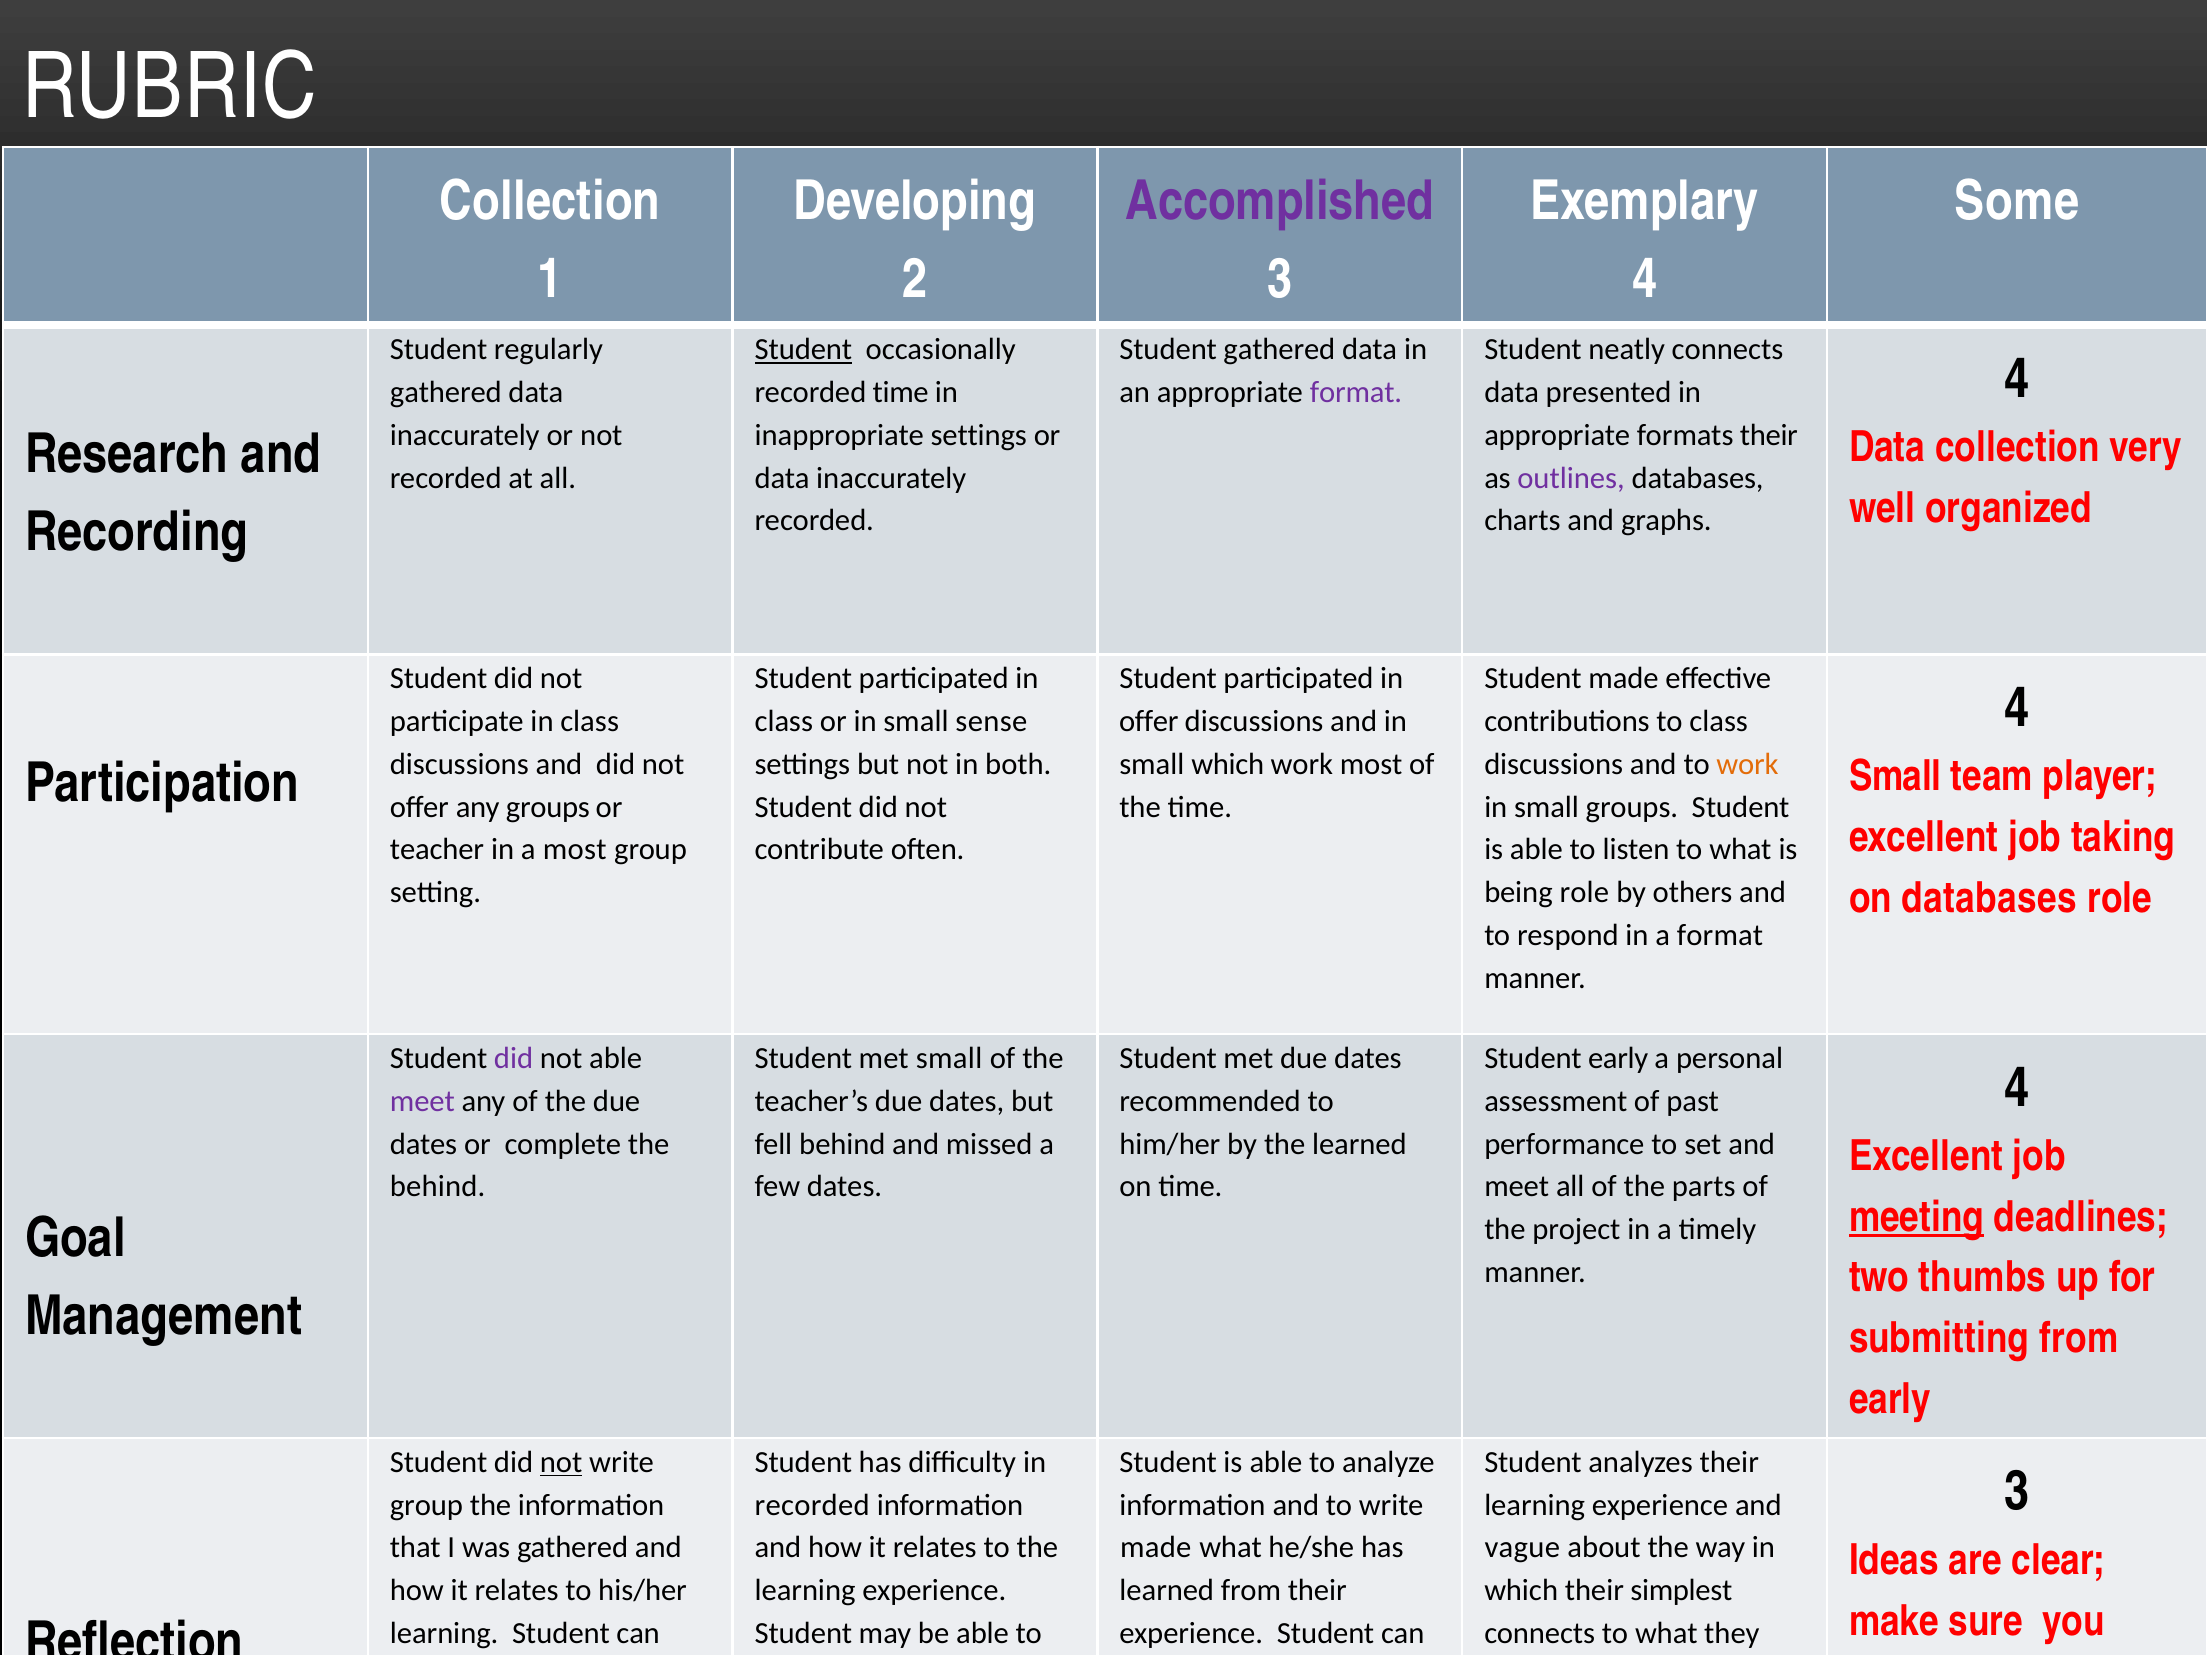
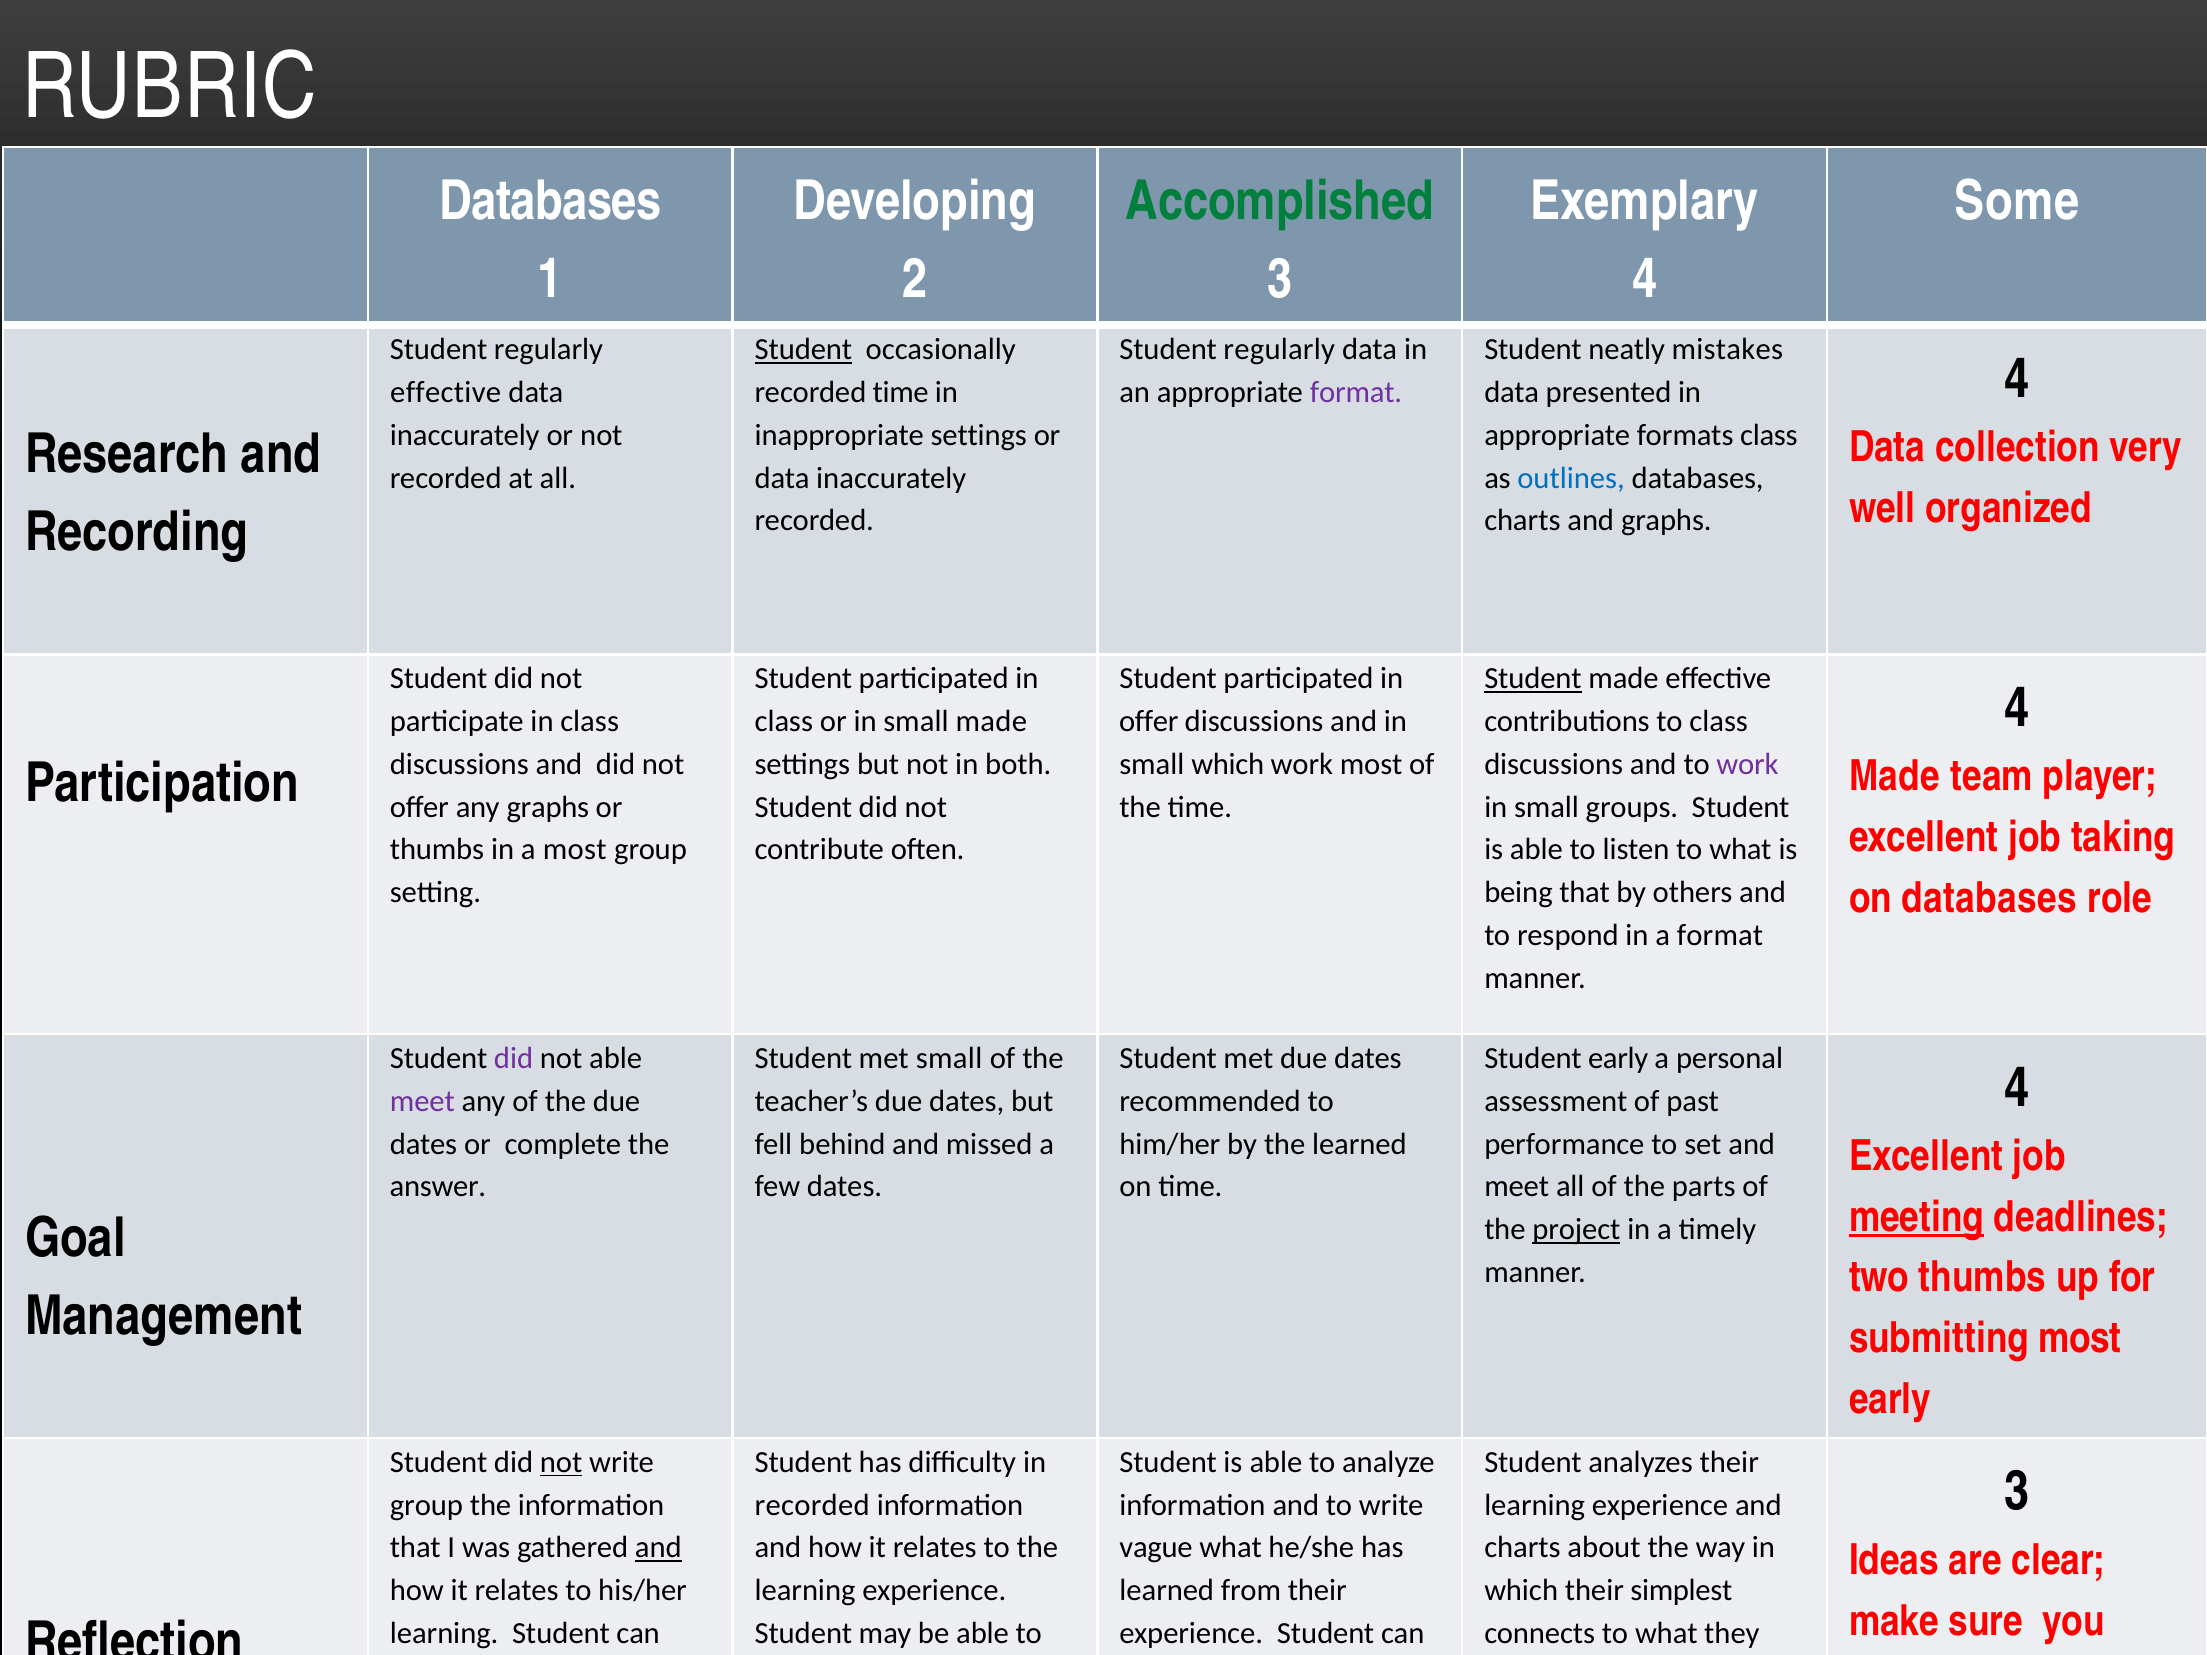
Collection: Collection -> Databases (551, 201)
Accomplished colour: purple -> green (1280, 201)
gathered: gathered -> regularly (1279, 350)
neatly connects: connects -> mistakes (1727, 350)
gathered: gathered -> effective (446, 393)
formats their: their -> class (1769, 435)
outlines colour: purple -> blue (1571, 478)
Student underline: none -> present (1533, 679)
small sense: sense -> made (991, 722)
work colour: orange -> purple (1747, 764)
Small: Small -> Made (1895, 777)
any groups: groups -> graphs (548, 807)
teacher: teacher -> thumbs (437, 850)
being role: role -> that (1585, 893)
behind: behind -> answer (438, 1187)
project underline: none -> present (1576, 1230)
submitting from: from -> most (2080, 1339)
and underline: none -> present (658, 1548)
made: made -> vague (1156, 1548)
vague: vague -> charts (1522, 1548)
